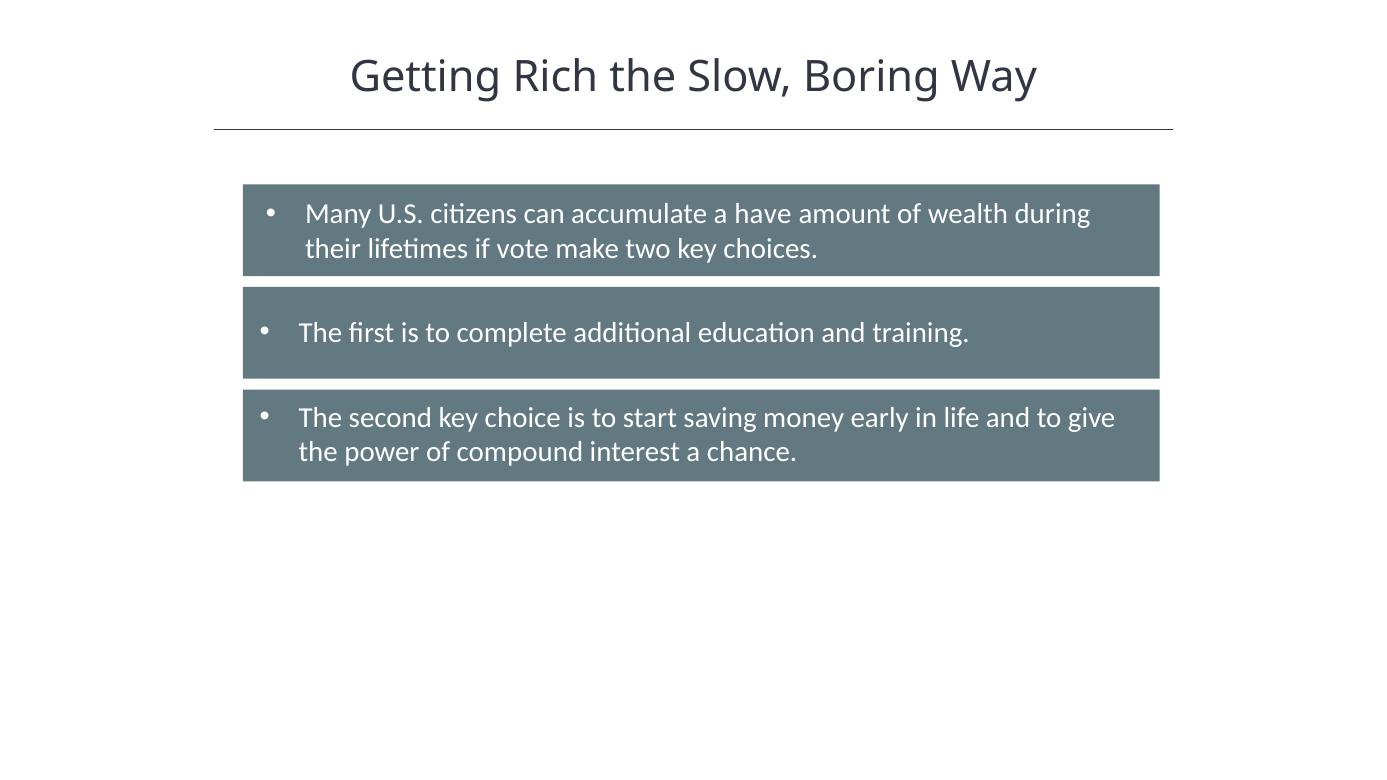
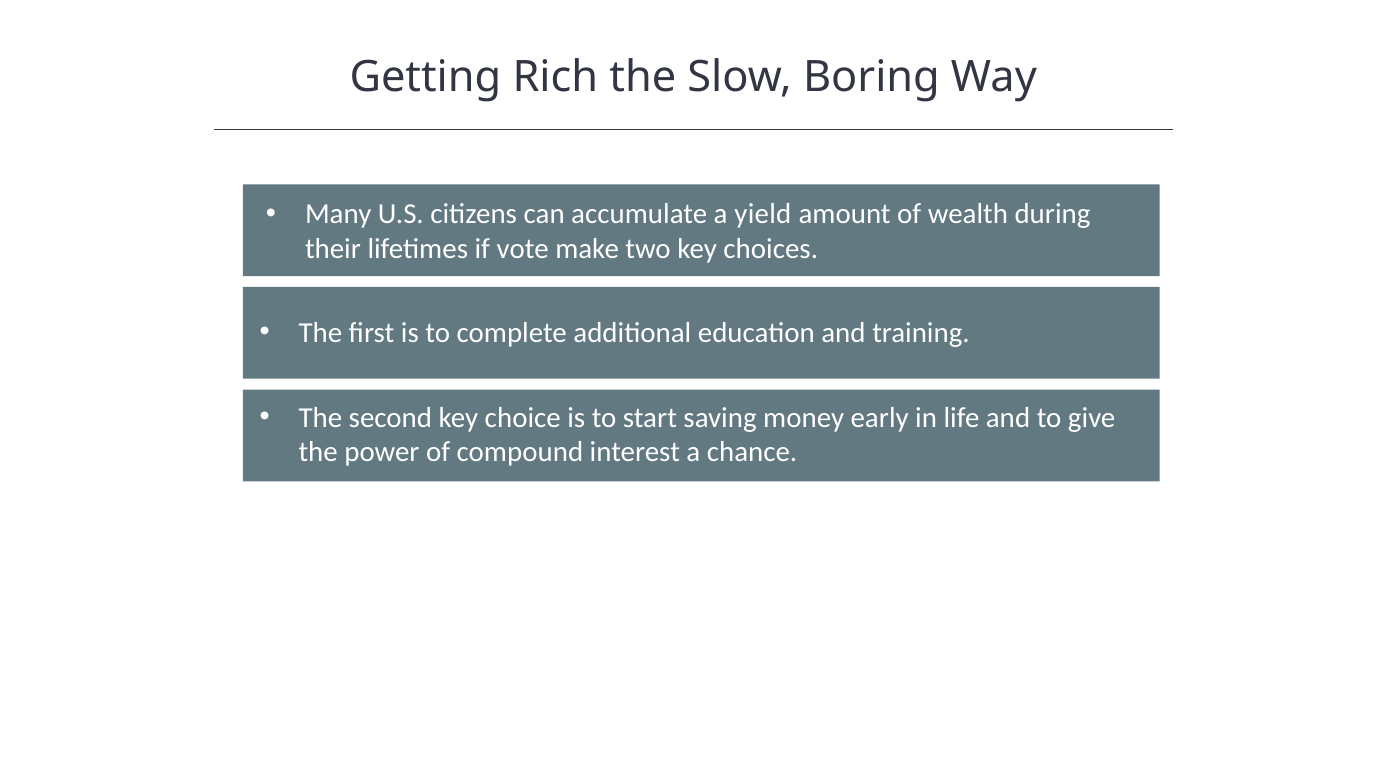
have: have -> yield (763, 214)
